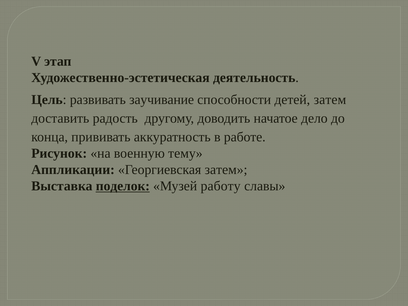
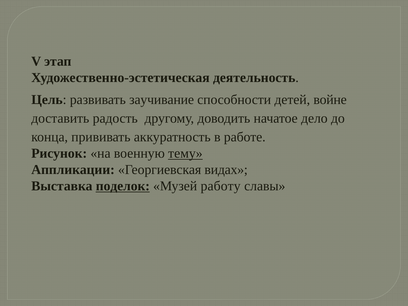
детей затем: затем -> войне (330, 100)
тему underline: none -> present (185, 153)
Георгиевская затем: затем -> видах (226, 170)
